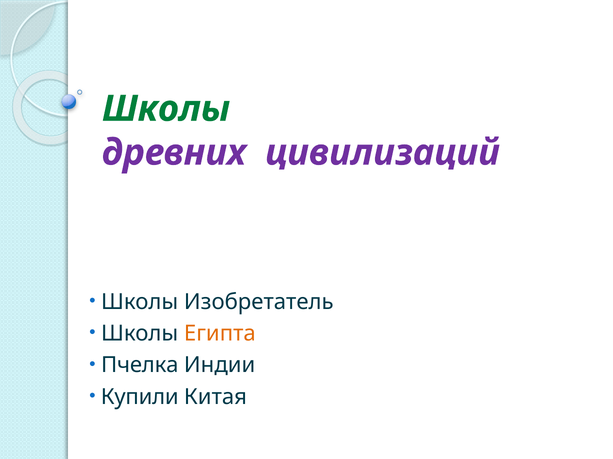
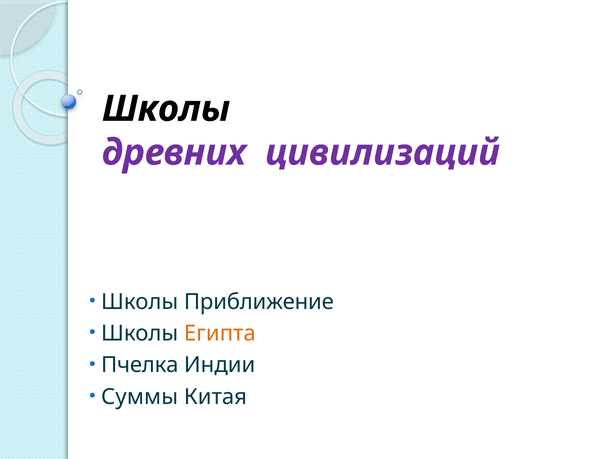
Школы colour: green -> black (166, 109)
Изобретатель: Изобретатель -> Приближение (259, 302)
Купили: Купили -> Суммы (140, 397)
